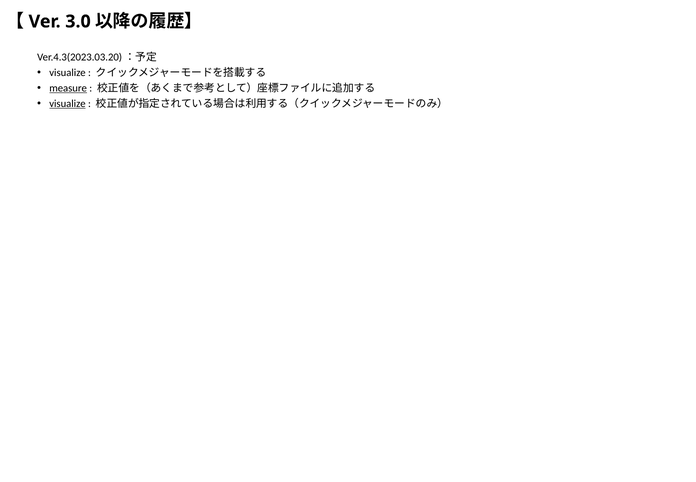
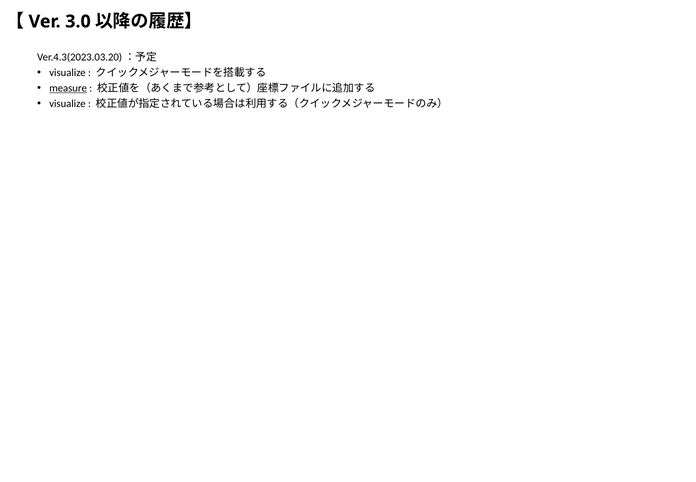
visualize underline: present -> none (67, 104)
